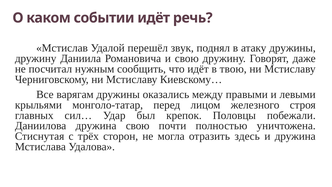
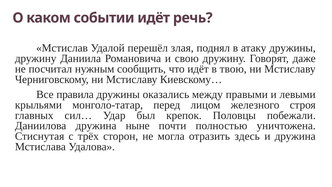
звук: звук -> злая (182, 48)
варягам: варягам -> правила (75, 94)
дружина свою: свою -> ныне (138, 126)
